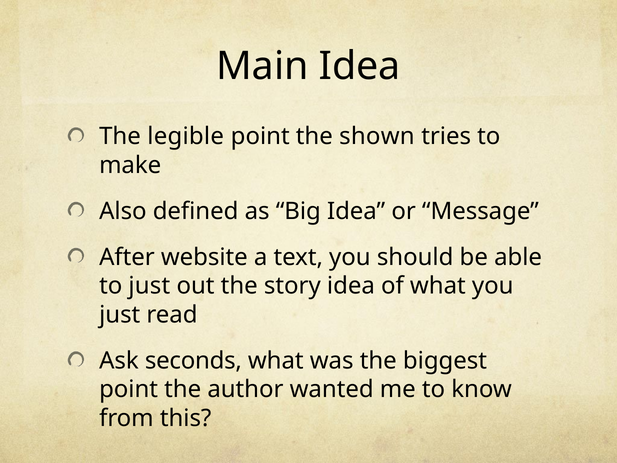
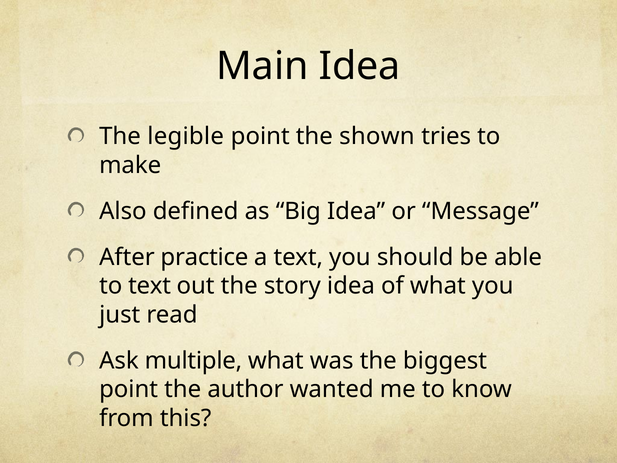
website: website -> practice (204, 257)
to just: just -> text (150, 286)
seconds: seconds -> multiple (193, 361)
